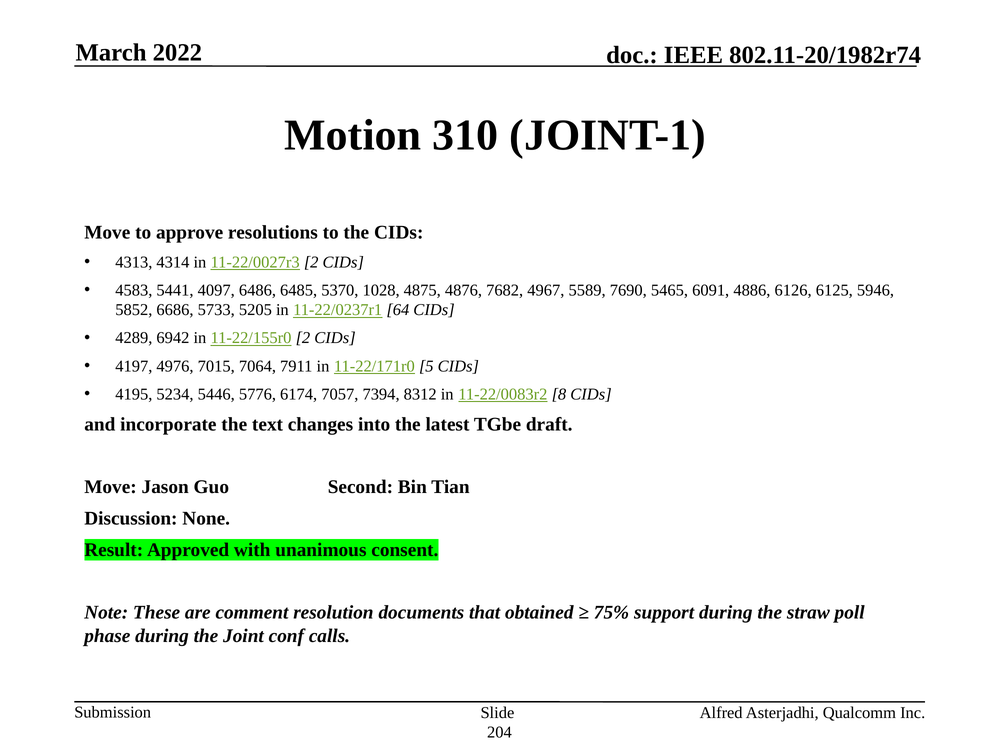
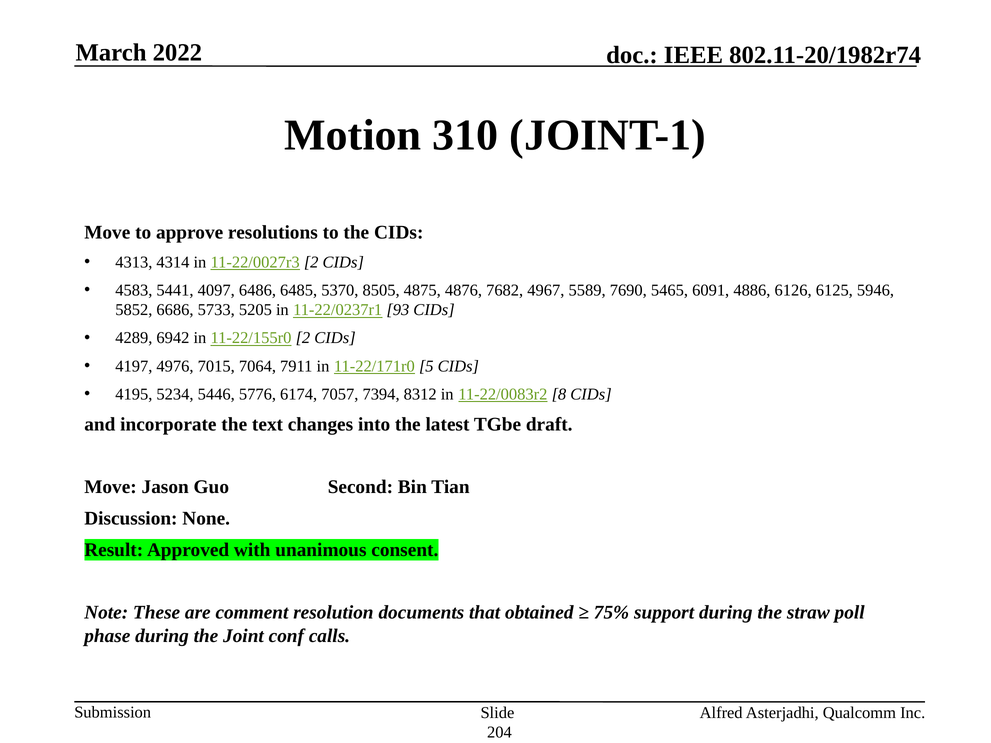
1028: 1028 -> 8505 (381, 290)
64: 64 -> 93 (398, 310)
